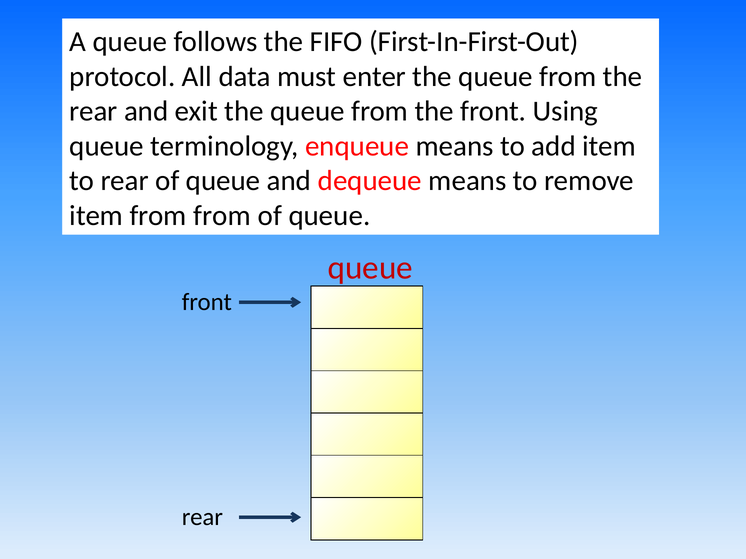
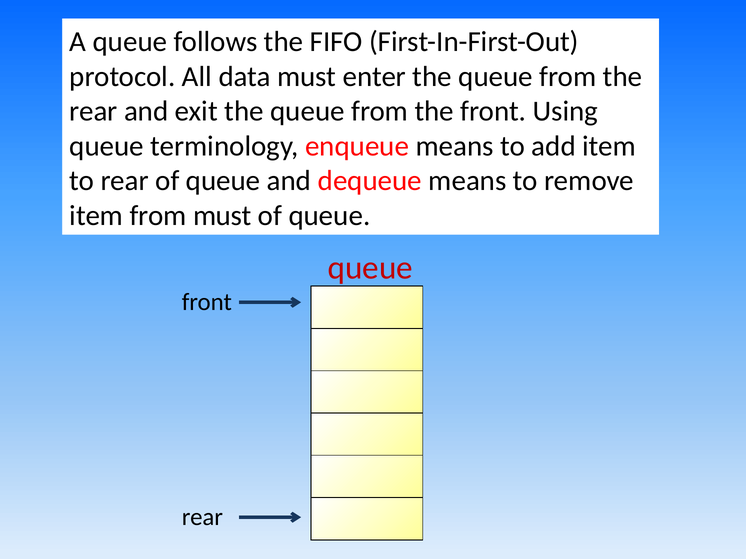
from from: from -> must (222, 216)
